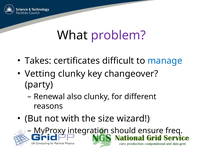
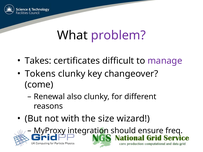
manage colour: blue -> purple (165, 61)
Vetting: Vetting -> Tokens (40, 74)
party: party -> come (39, 85)
